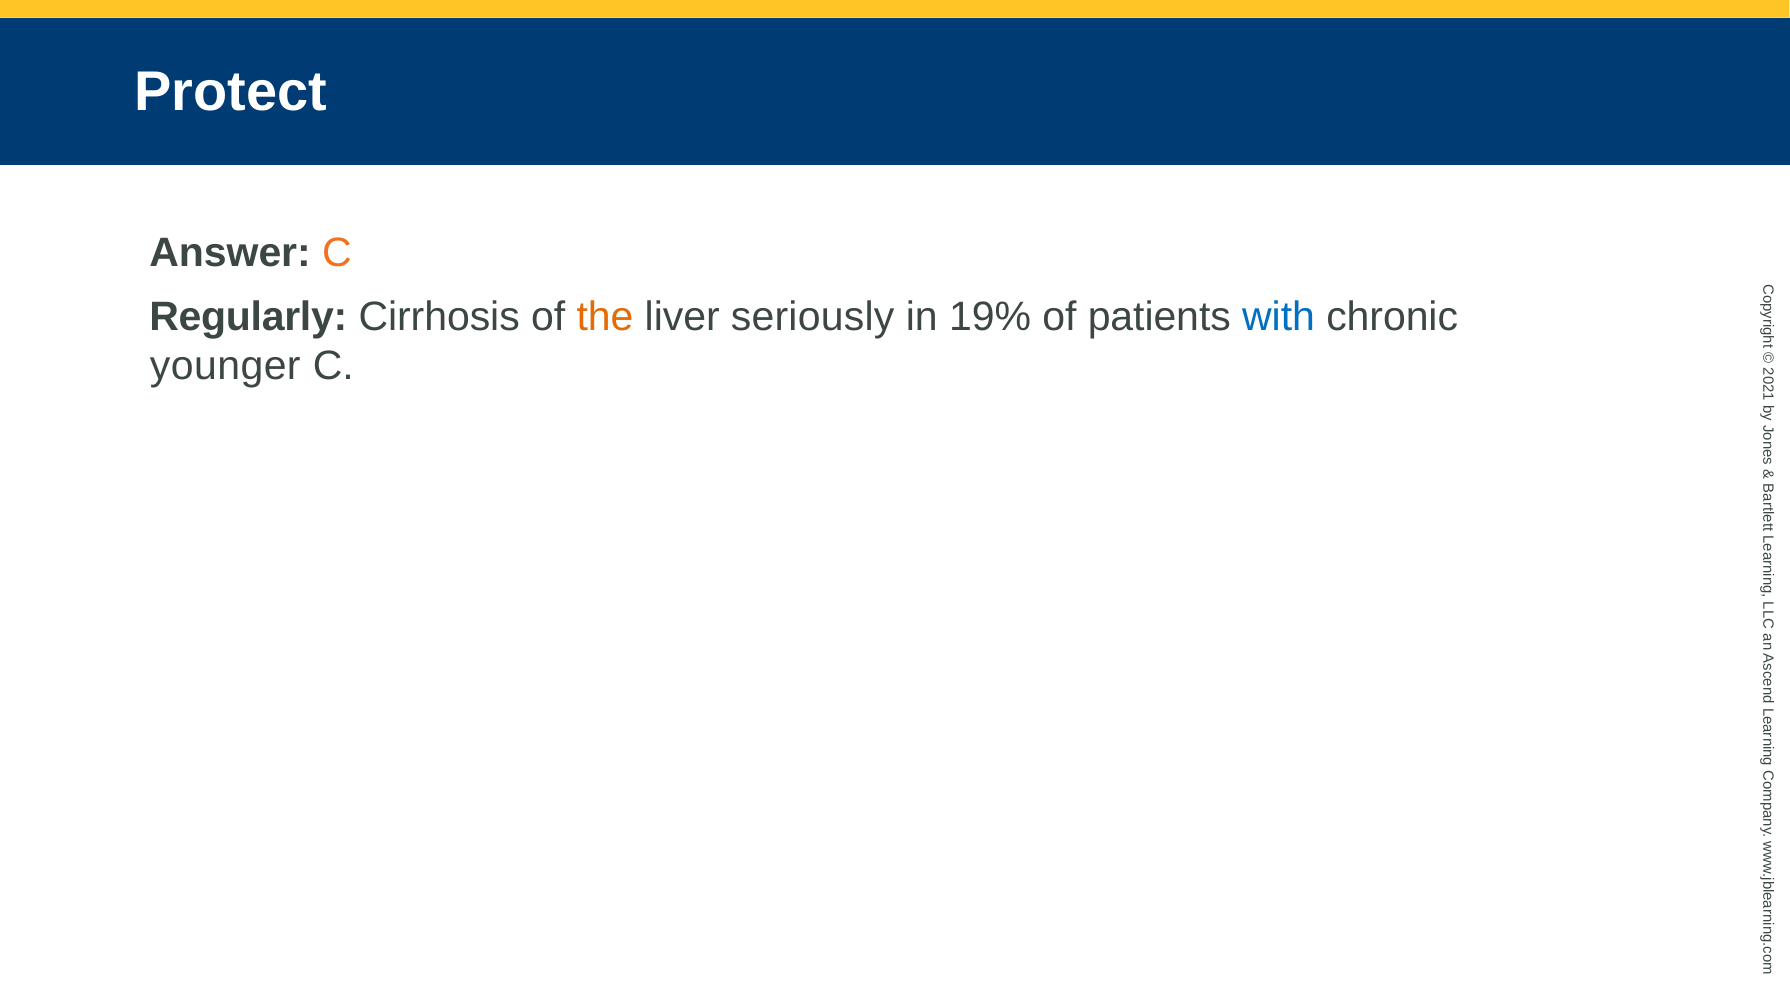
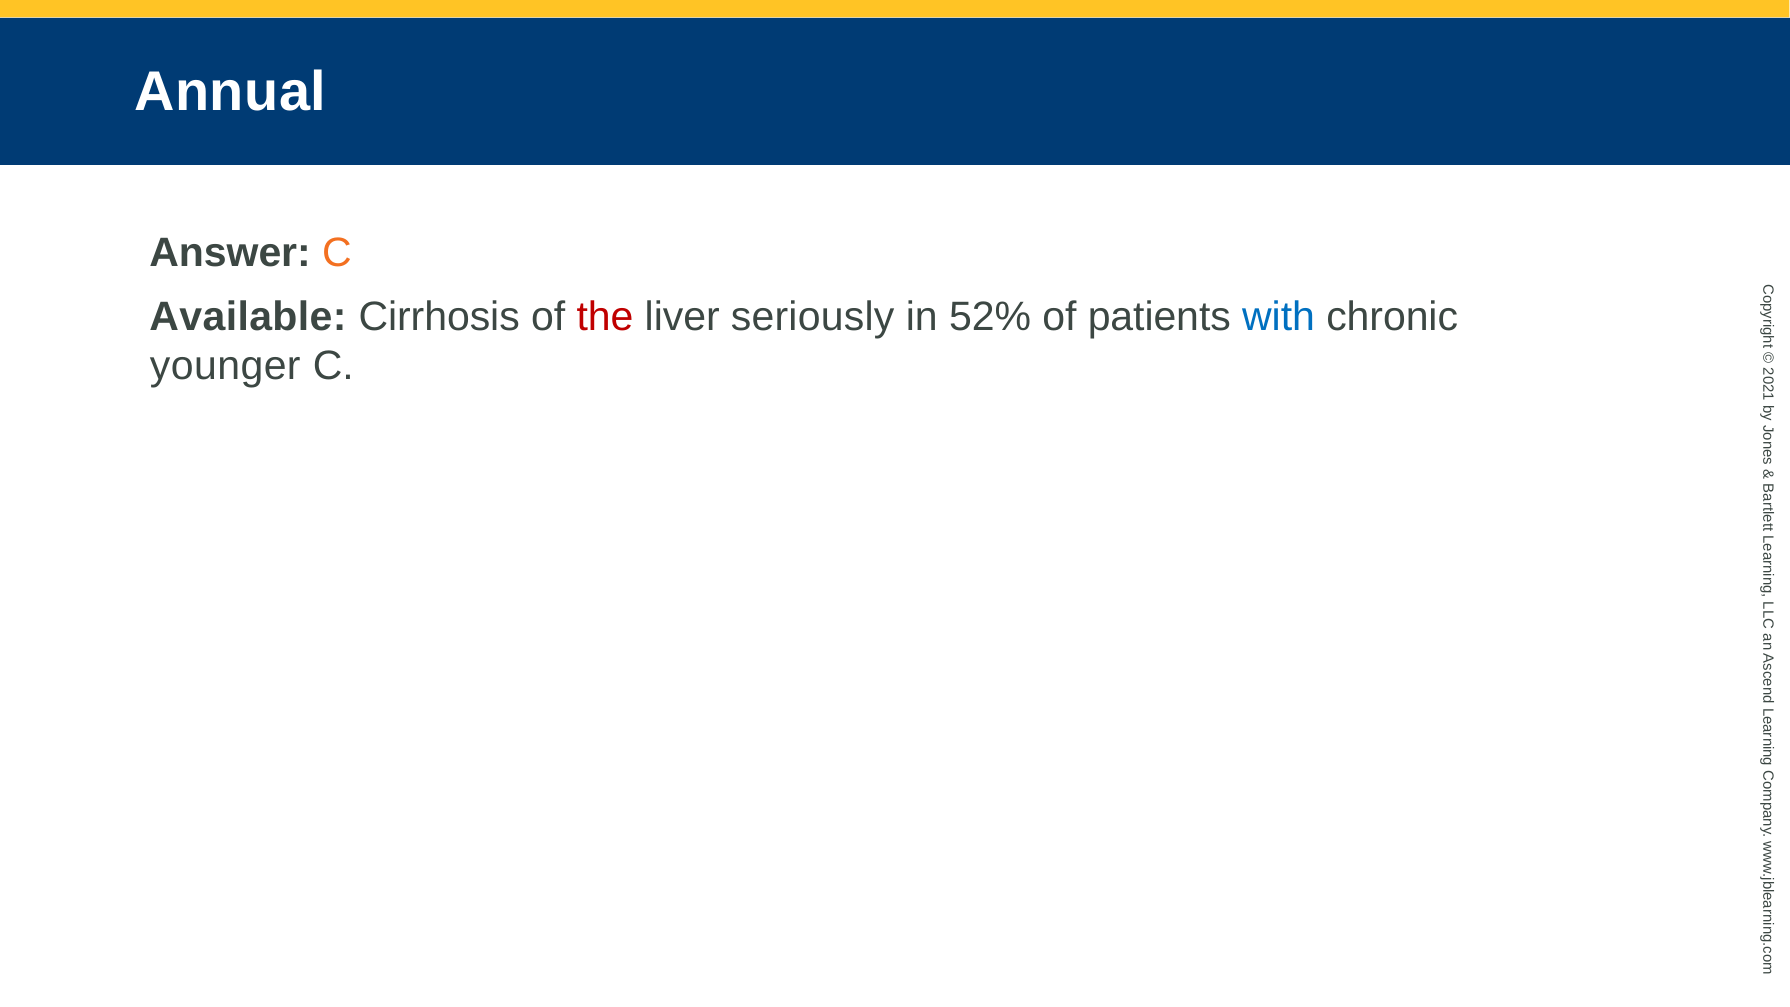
Protect: Protect -> Annual (230, 92)
Regularly: Regularly -> Available (248, 317)
the colour: orange -> red (605, 317)
19%: 19% -> 52% (990, 317)
